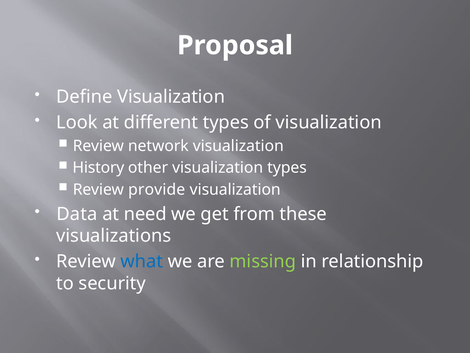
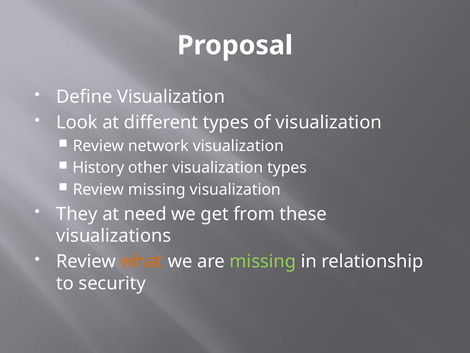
Review provide: provide -> missing (157, 189)
Data: Data -> They (77, 214)
what colour: blue -> orange (142, 261)
